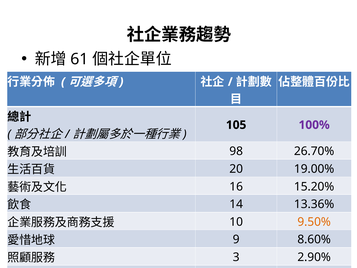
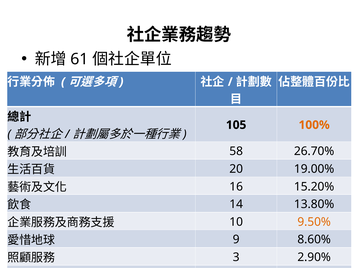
100% colour: purple -> orange (314, 125)
98: 98 -> 58 (236, 151)
13.36%: 13.36% -> 13.80% (314, 204)
